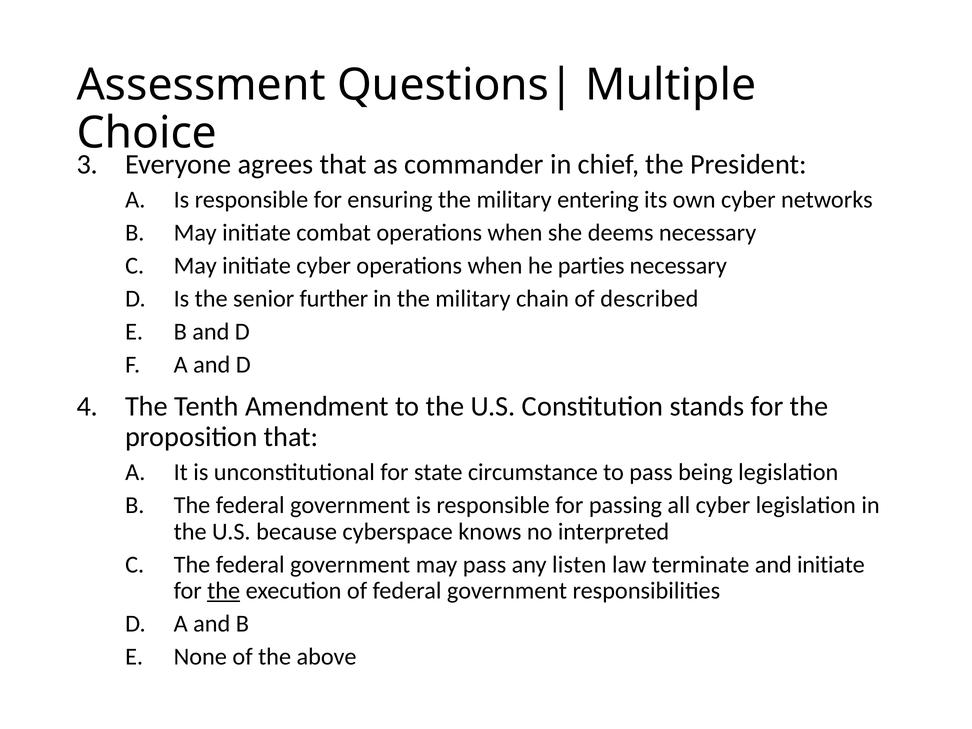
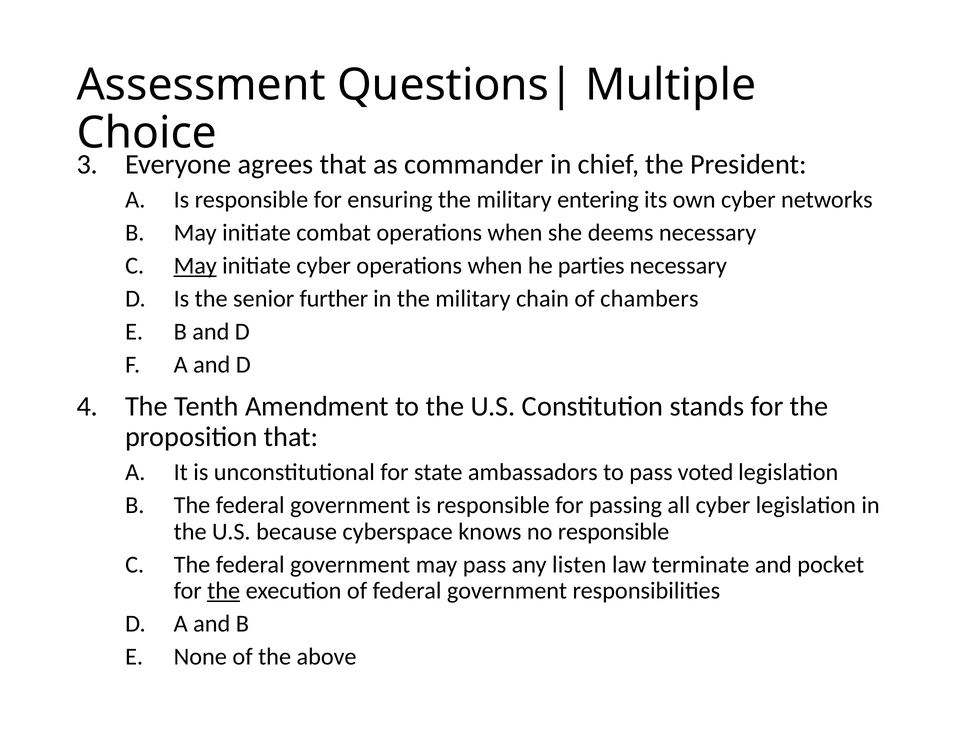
May underline: none -> present (195, 266)
described: described -> chambers (649, 299)
circumstance: circumstance -> ambassadors (533, 472)
being: being -> voted (706, 472)
no interpreted: interpreted -> responsible (614, 532)
and initiate: initiate -> pocket (831, 565)
